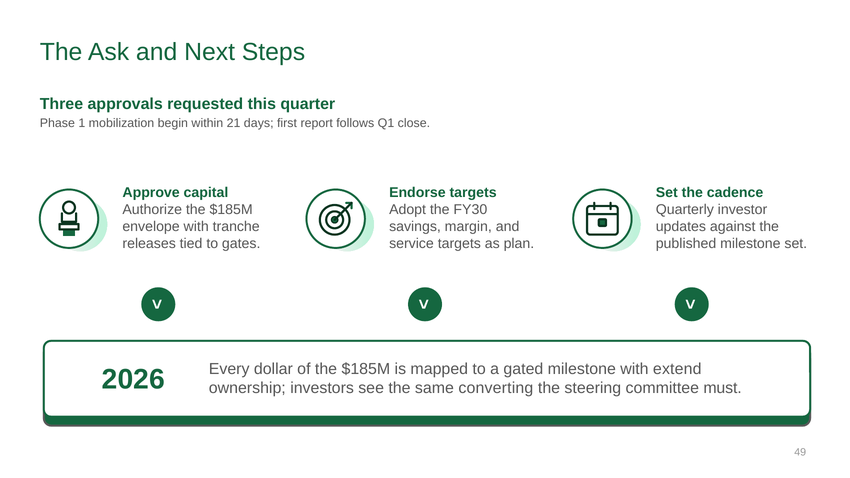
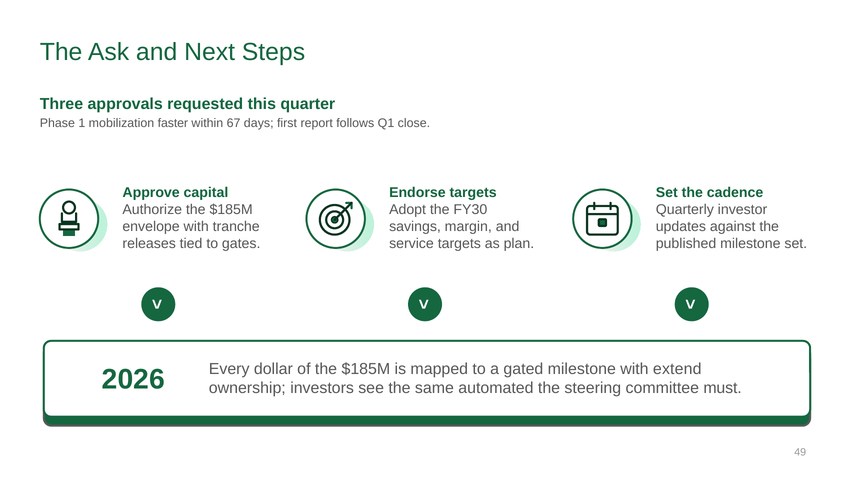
begin: begin -> faster (173, 123)
21: 21 -> 67 (234, 123)
converting: converting -> automated (496, 388)
